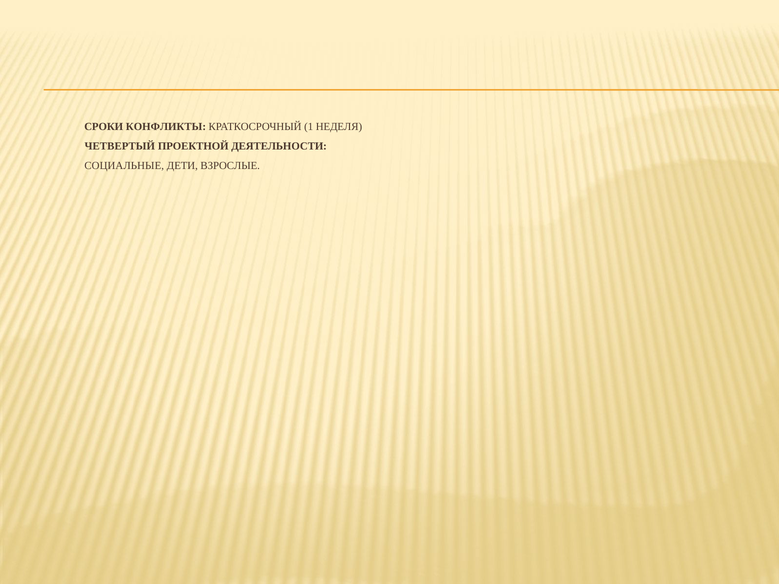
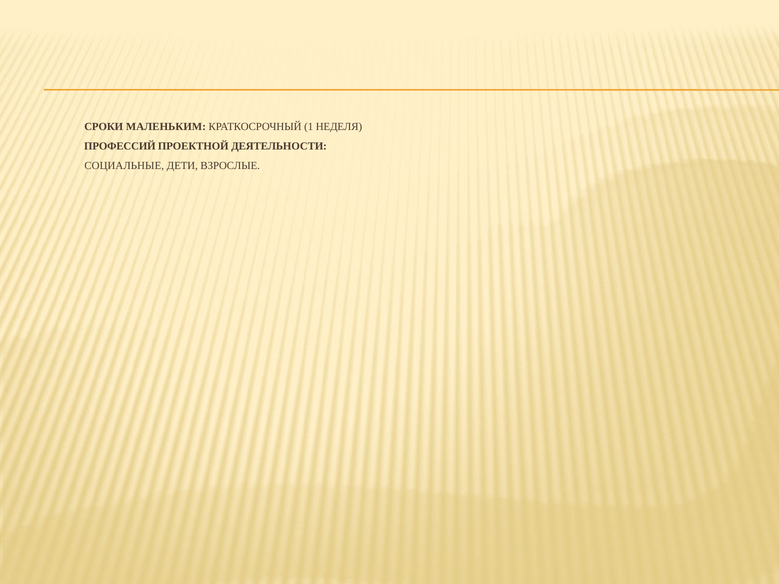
КОНФЛИКТЫ: КОНФЛИКТЫ -> МАЛЕНЬКИМ (166, 127)
ЧЕТВЕРТЫЙ: ЧЕТВЕРТЫЙ -> ПРОФЕССИЙ (120, 146)
